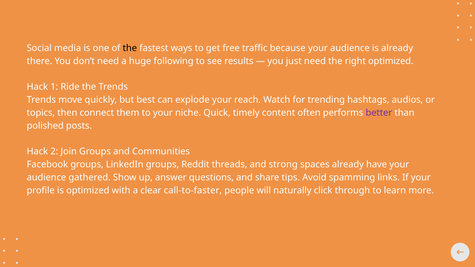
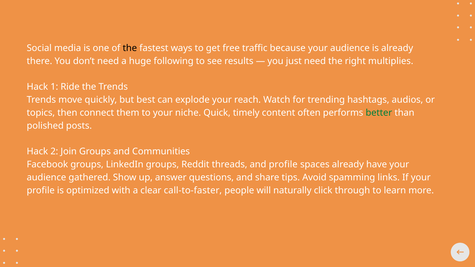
right optimized: optimized -> multiplies (391, 61)
better colour: purple -> green (379, 113)
and strong: strong -> profile (283, 165)
